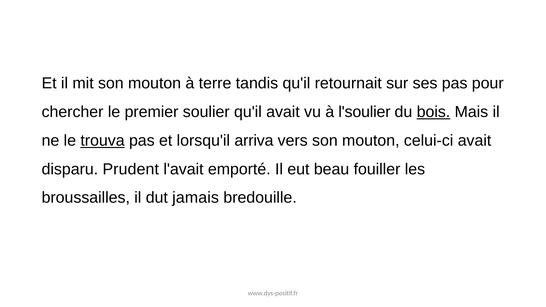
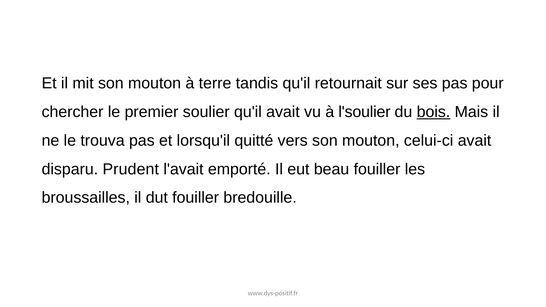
trouva underline: present -> none (103, 141)
arriva: arriva -> quitté (254, 141)
dut jamais: jamais -> fouiller (196, 198)
